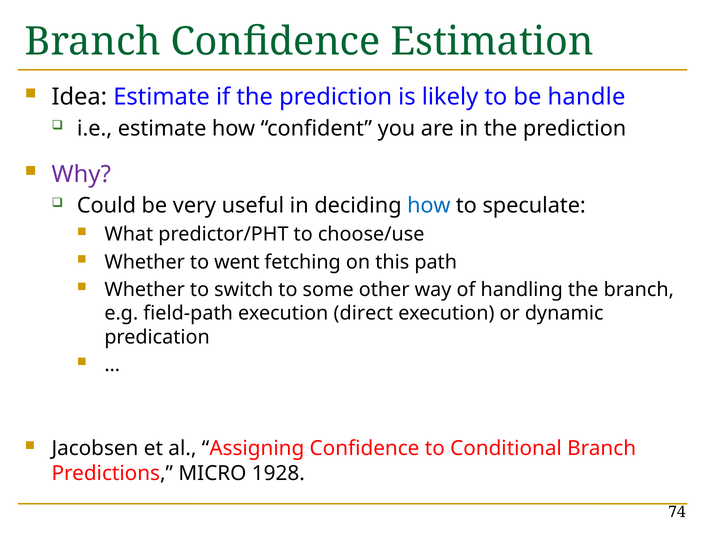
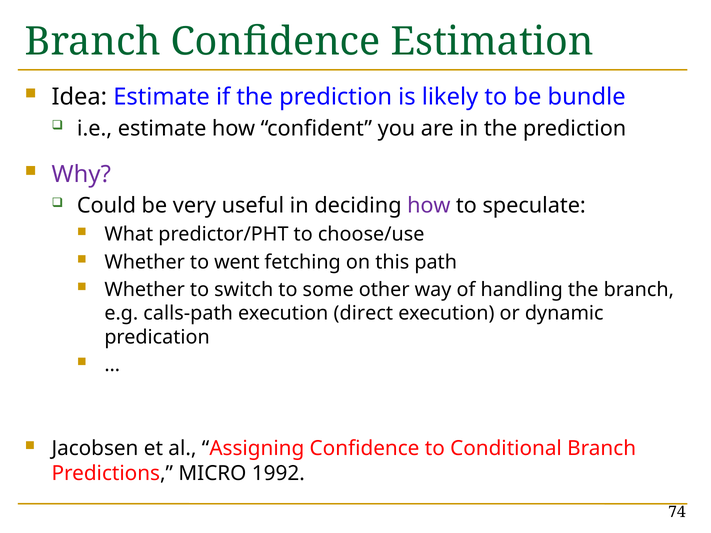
handle: handle -> bundle (587, 97)
how colour: blue -> purple (429, 206)
field-path: field-path -> calls-path (188, 314)
1928: 1928 -> 1992 (278, 474)
